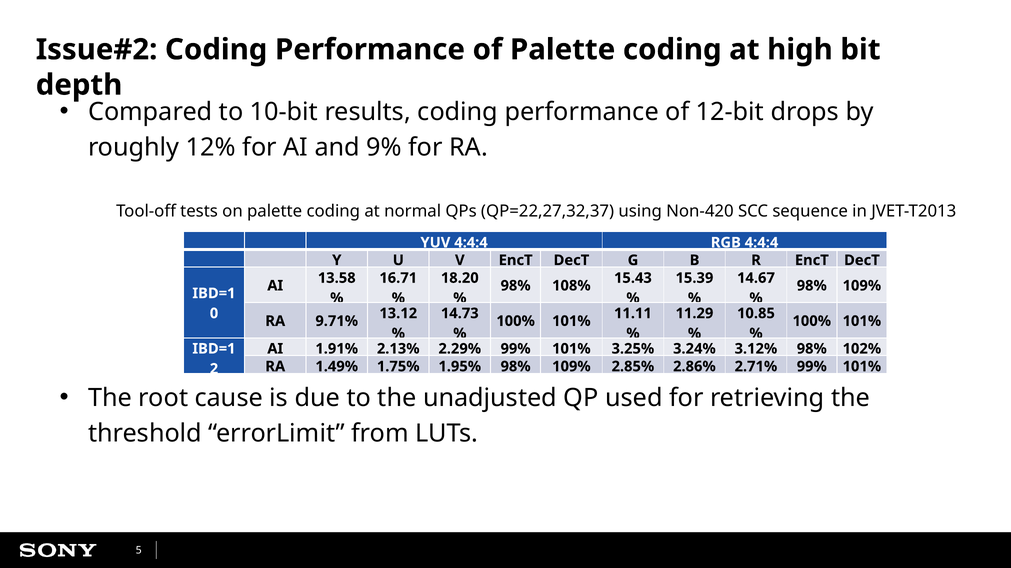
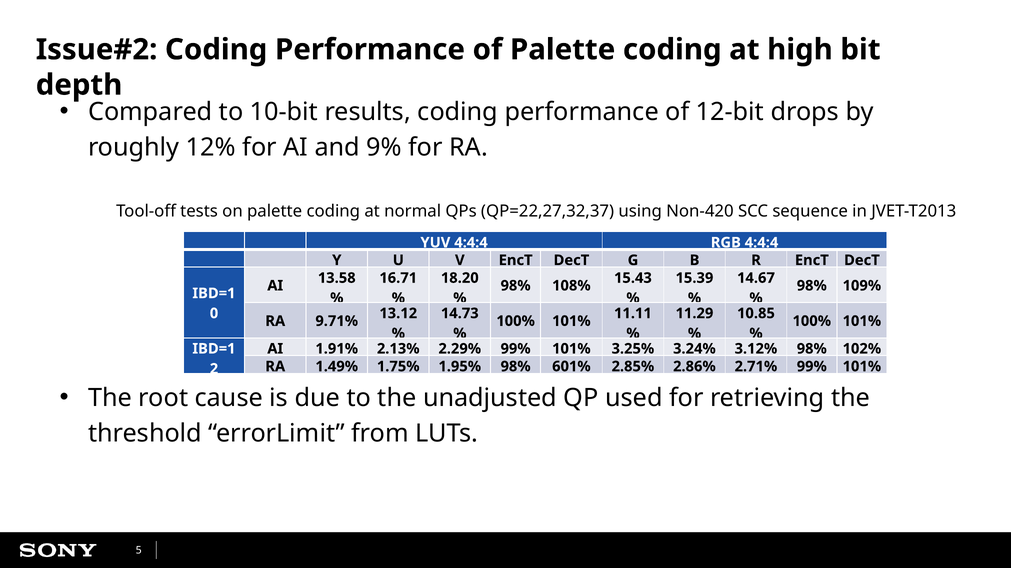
1.95% 98% 109%: 109% -> 601% (571, 367)
